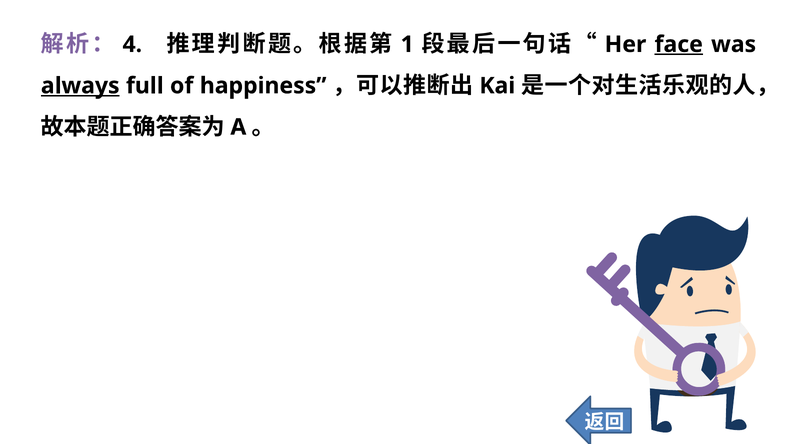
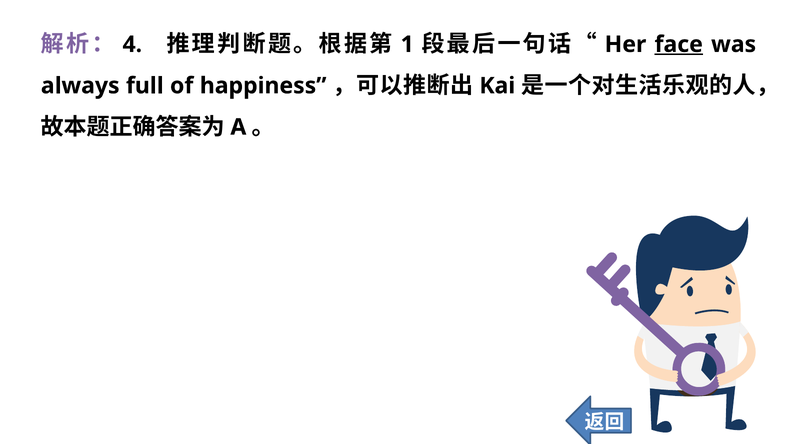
always underline: present -> none (80, 86)
